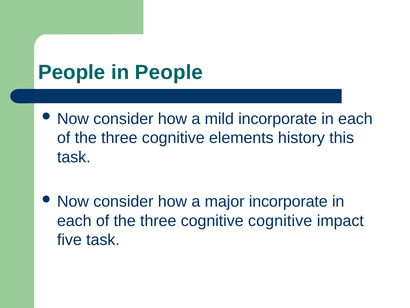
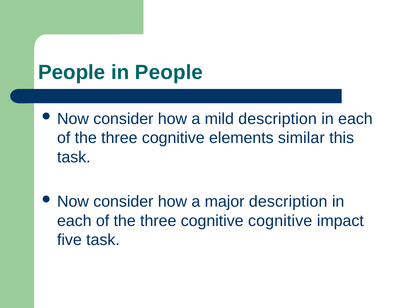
mild incorporate: incorporate -> description (278, 119)
history: history -> similar (301, 138)
major incorporate: incorporate -> description (288, 201)
